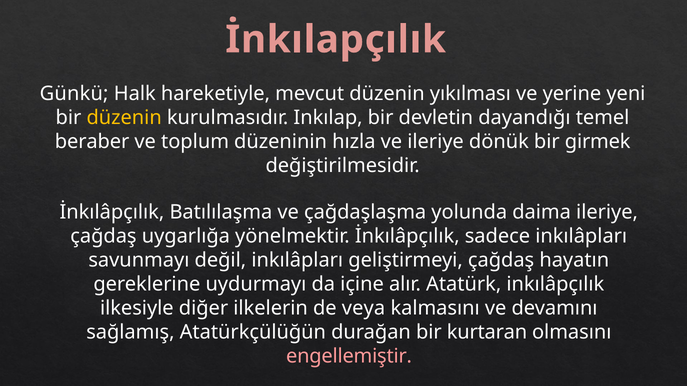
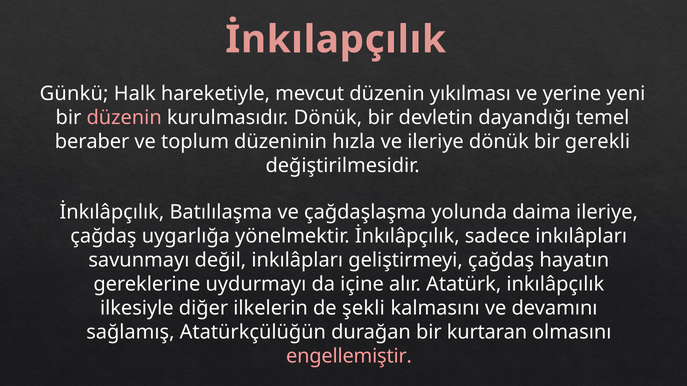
düzenin colour: yellow -> pink (124, 118)
kurulmasıdır Inkılap: Inkılap -> Dönük (328, 118)
girmek: girmek -> gerekli (598, 142)
veya: veya -> şekli (363, 309)
